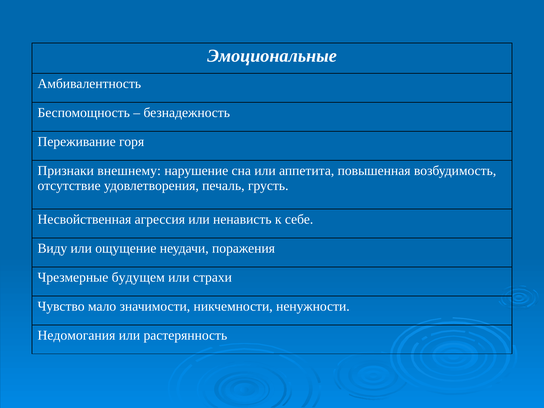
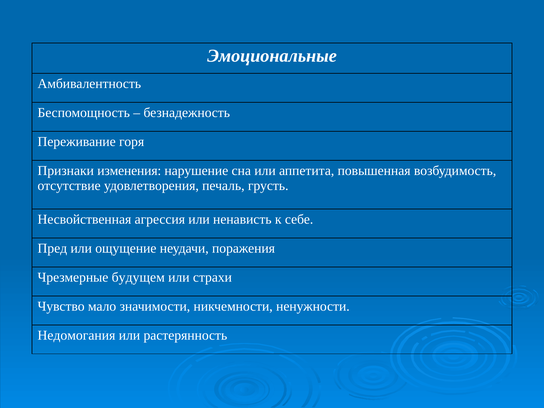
внешнему: внешнему -> изменения (129, 171)
Виду: Виду -> Пред (52, 248)
